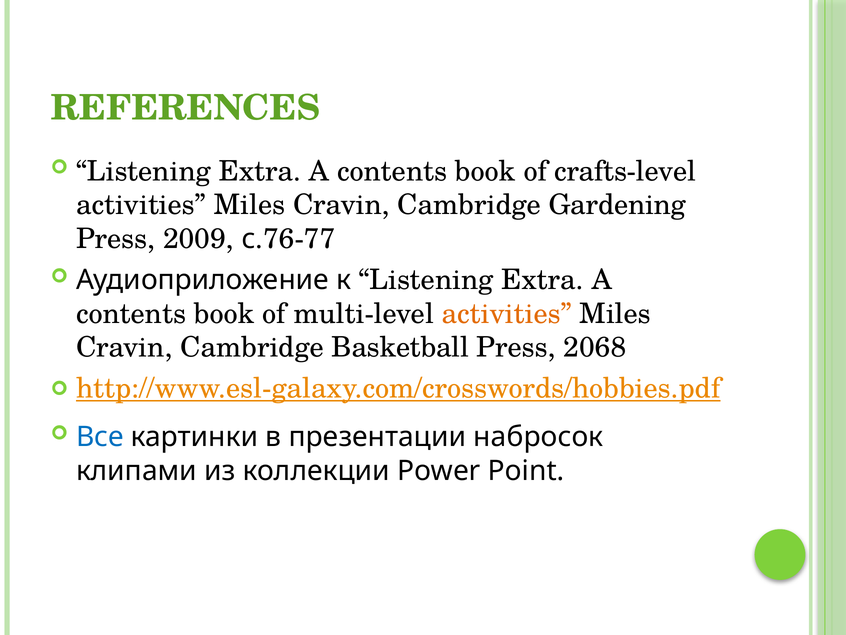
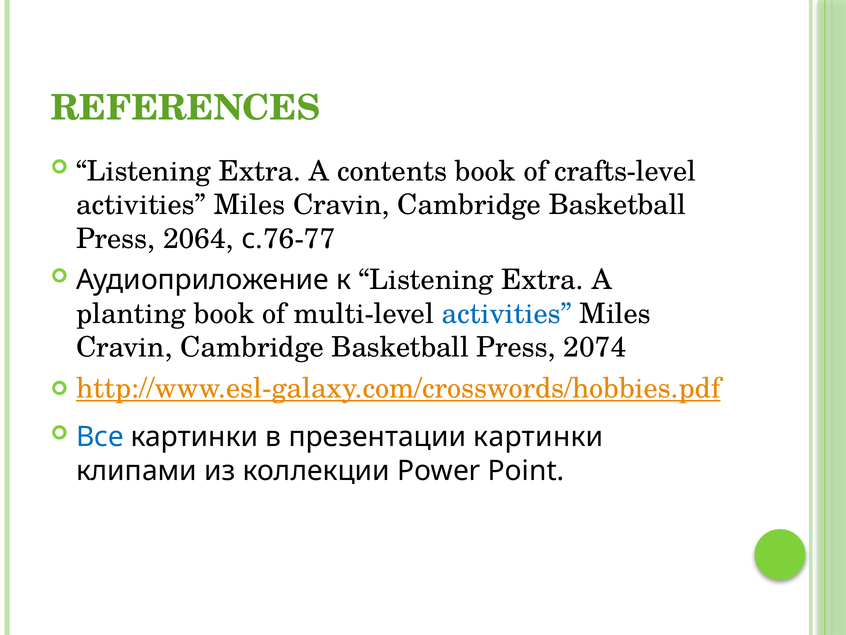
Gardening: Gardening -> Basketball (617, 205)
2009: 2009 -> 2064 (198, 239)
contents: contents -> planting (131, 314)
activities colour: orange -> blue (507, 314)
2068: 2068 -> 2074 (595, 347)
презентации набросок: набросок -> картинки (538, 437)
